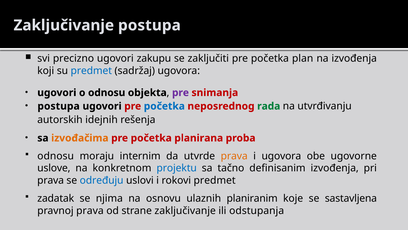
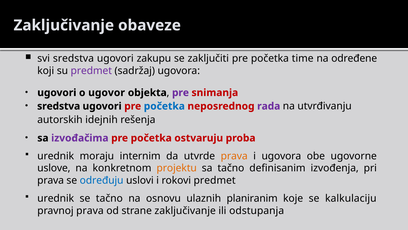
Zaključivanje postupa: postupa -> obaveze (149, 25)
svi precizno: precizno -> sredstva (73, 58)
plan: plan -> time (303, 58)
na izvođenja: izvođenja -> određene (354, 58)
predmet colour: blue -> purple (91, 71)
o odnosu: odnosu -> ugovor (107, 93)
postupa: postupa -> sredstva (59, 106)
rada colour: green -> purple (269, 106)
izvođačima colour: orange -> purple (80, 138)
planirana: planirana -> ostvaruju (199, 138)
odnosu: odnosu -> urednik (56, 156)
projektu colour: blue -> orange (177, 168)
zadatak: zadatak -> urednik (56, 198)
se njima: njima -> tačno (109, 198)
sastavljena: sastavljena -> kalkulaciju (351, 198)
